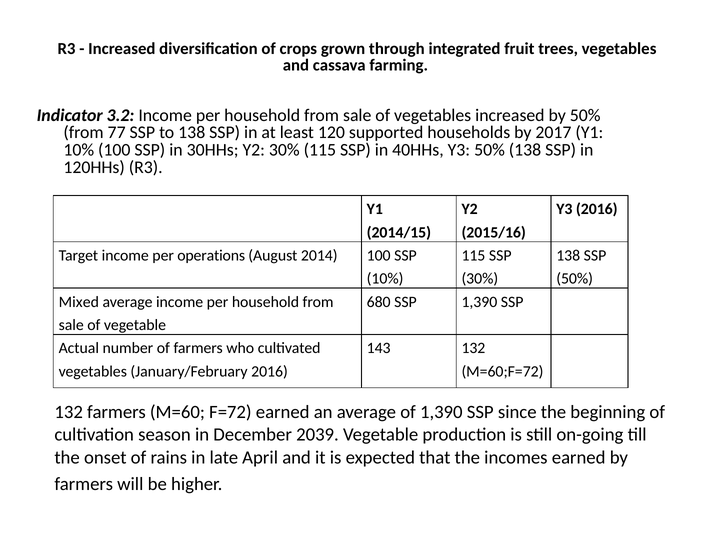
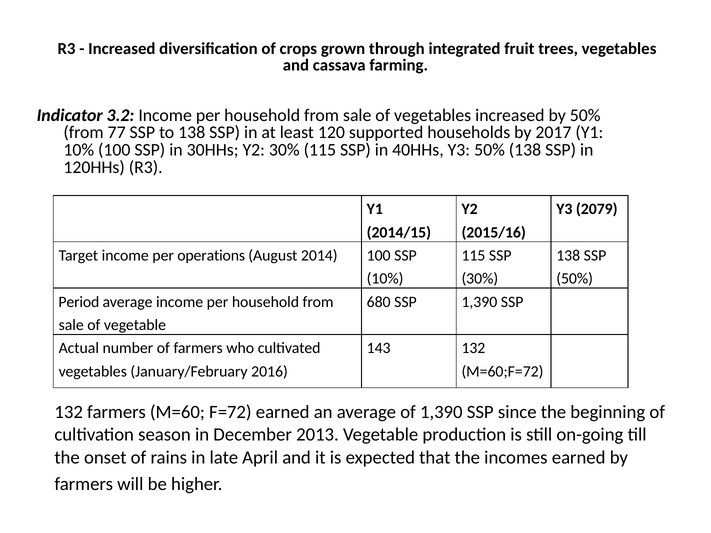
Y3 2016: 2016 -> 2079 (597, 209)
Mixed: Mixed -> Period (79, 302)
2039: 2039 -> 2013 (317, 435)
